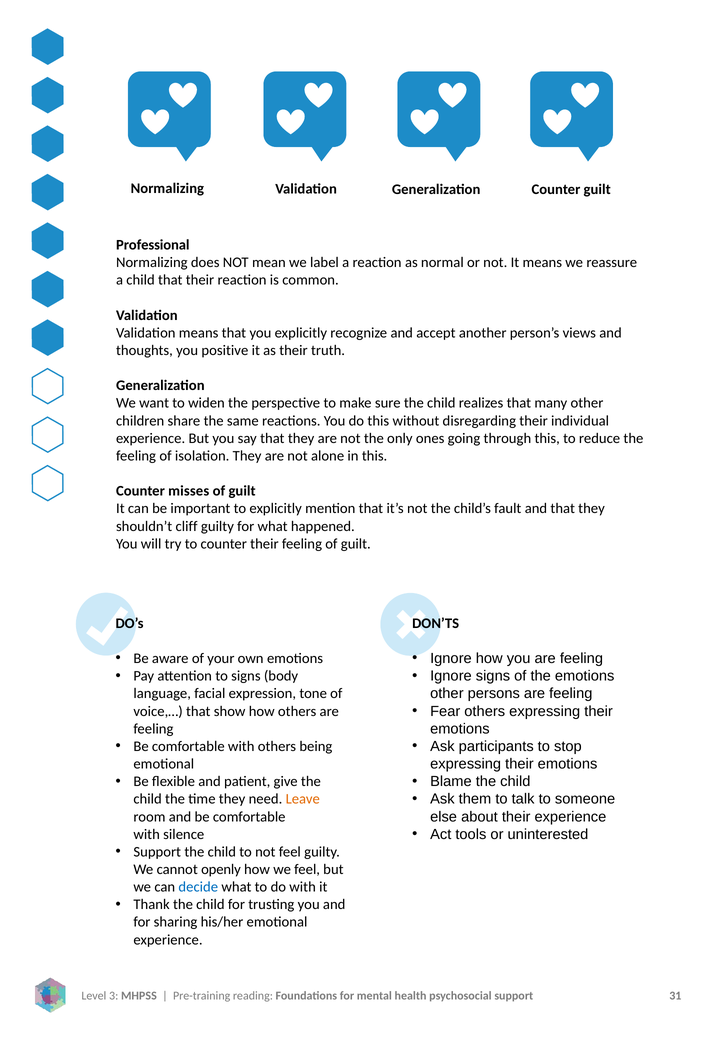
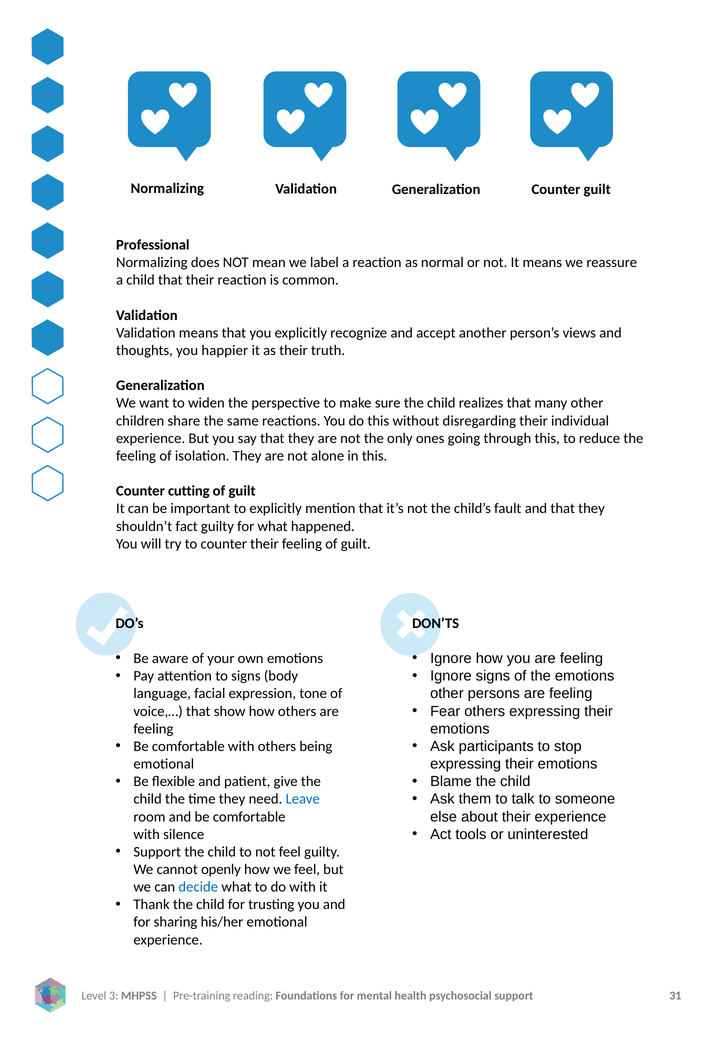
positive: positive -> happier (225, 351)
misses: misses -> cutting (189, 491)
cliff: cliff -> fact (187, 526)
Leave colour: orange -> blue (303, 800)
